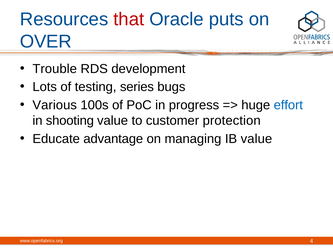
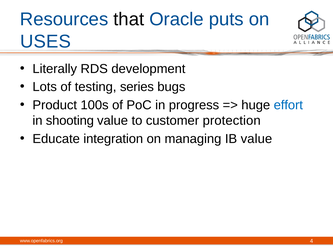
that colour: red -> black (129, 19)
OVER: OVER -> USES (46, 42)
Trouble: Trouble -> Literally (55, 69)
Various: Various -> Product (55, 105)
advantage: advantage -> integration (113, 139)
